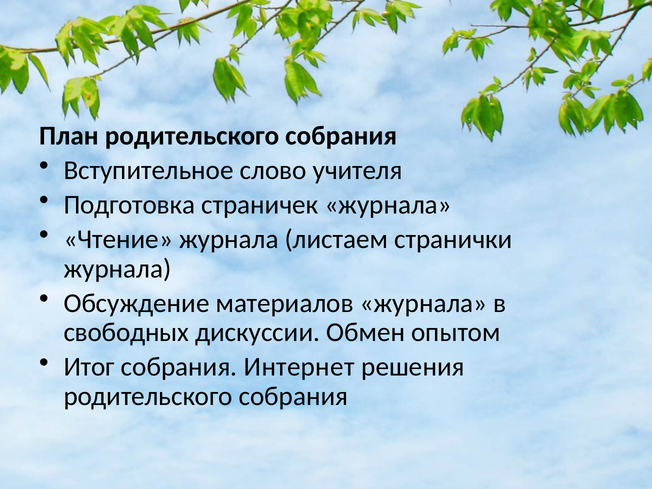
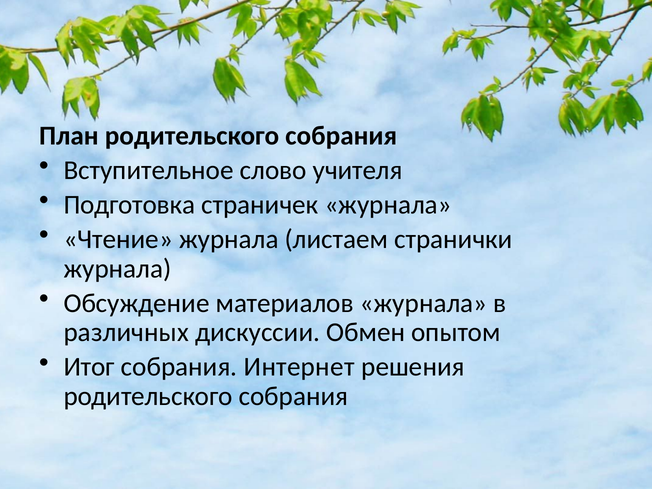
свободных: свободных -> различных (126, 332)
